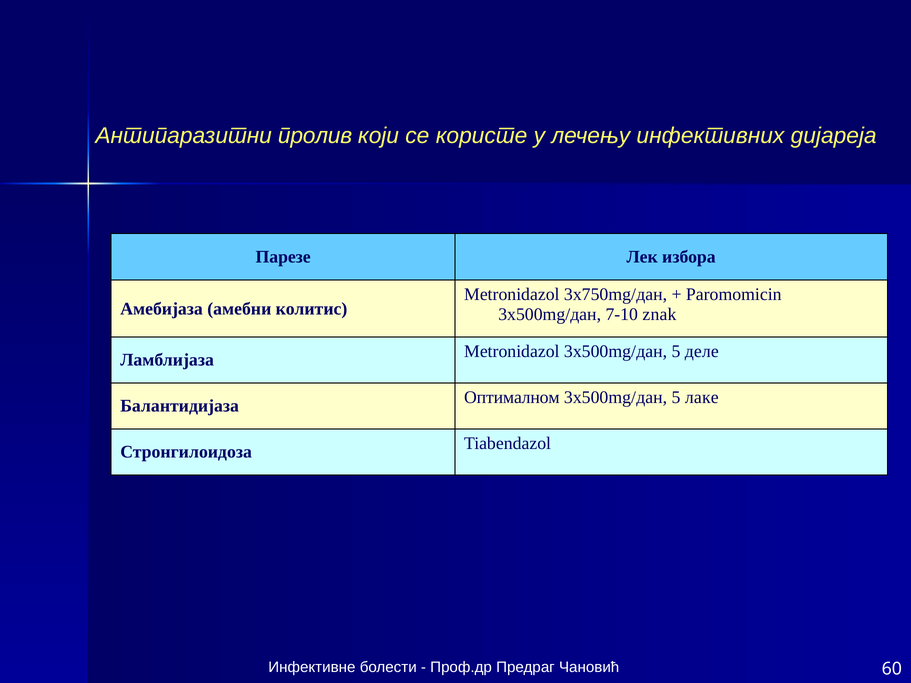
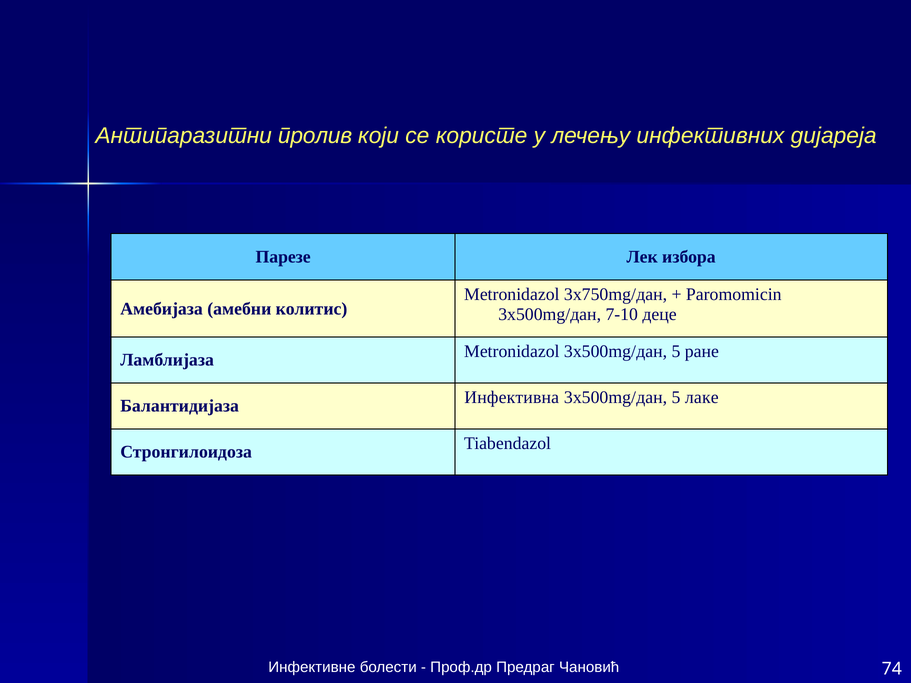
znak: znak -> деце (660, 314)
деле: деле -> ране (702, 352)
Оптималном: Оптималном -> Инфективна (512, 398)
60: 60 -> 74 (892, 669)
